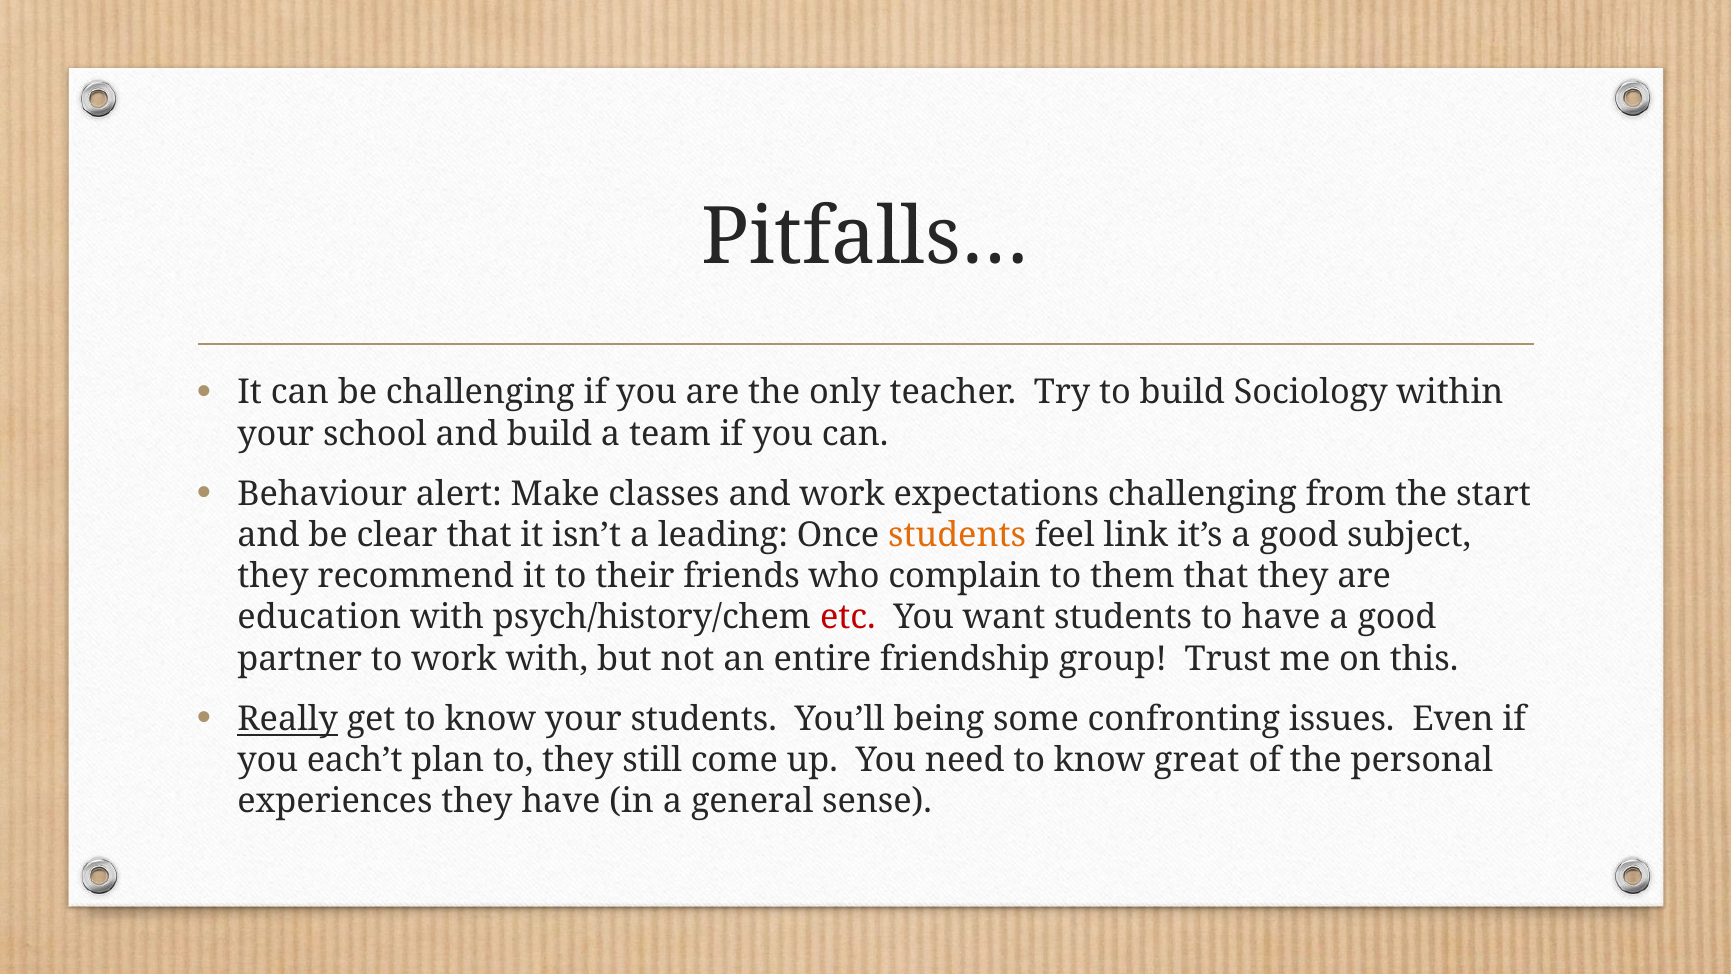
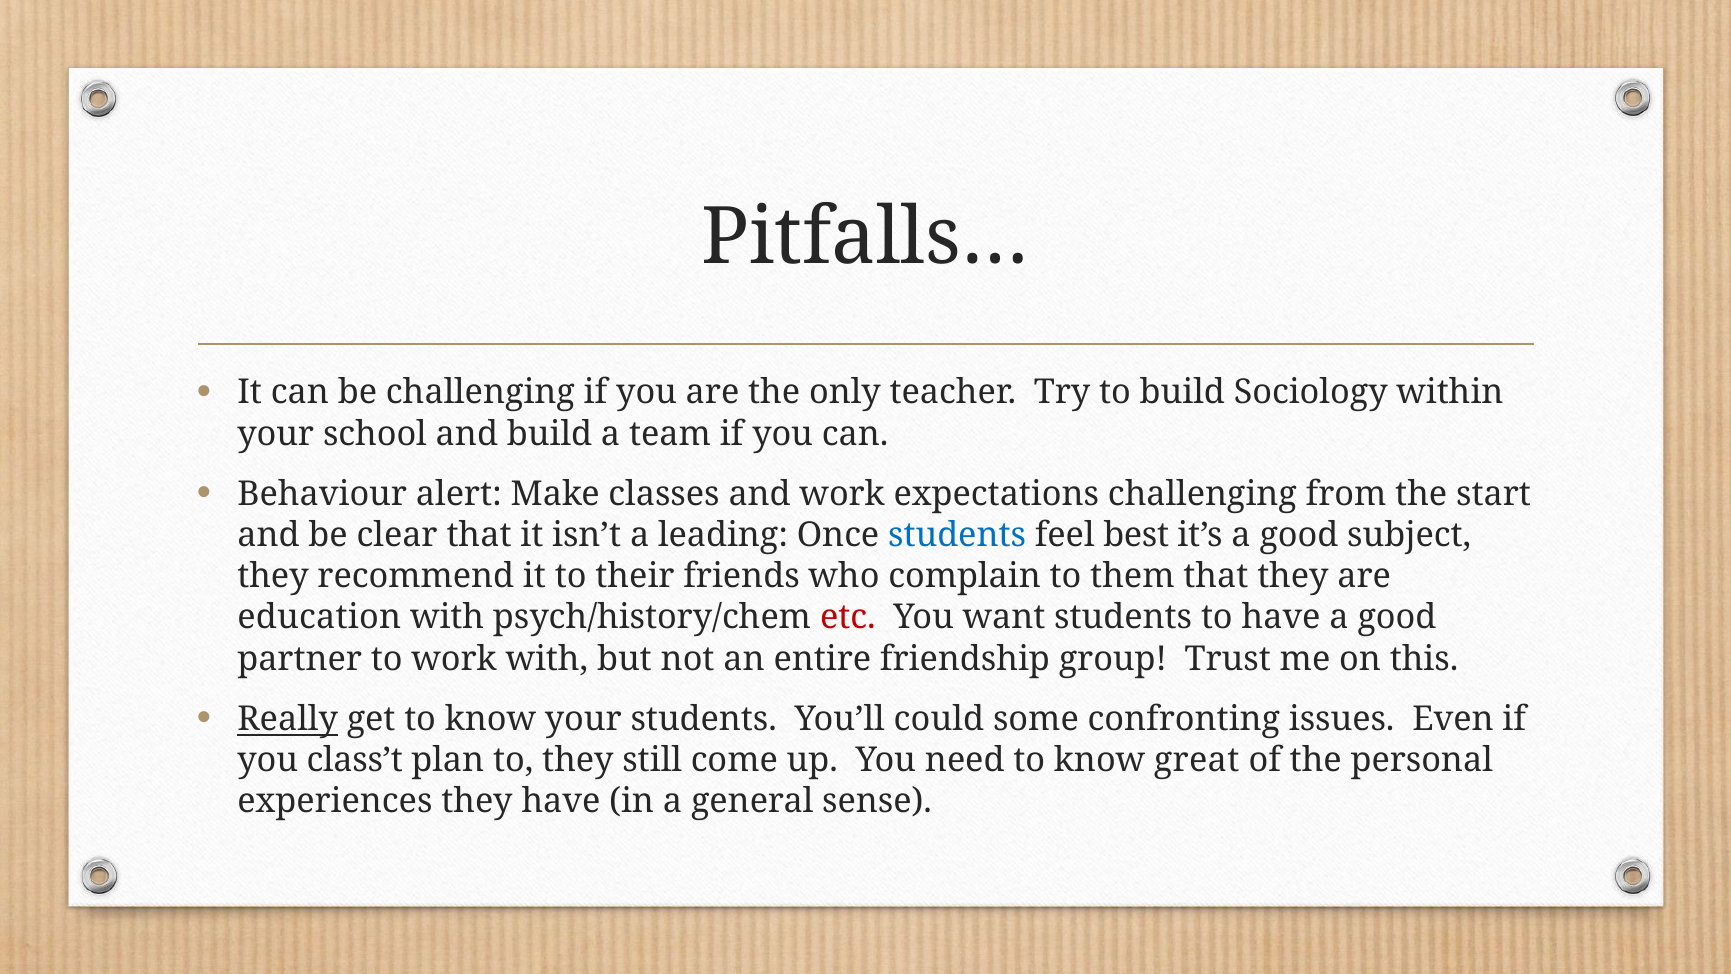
students colour: orange -> blue (957, 535)
link: link -> best (1136, 535)
being: being -> could (939, 719)
each’t: each’t -> class’t (355, 760)
